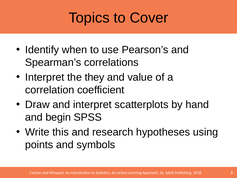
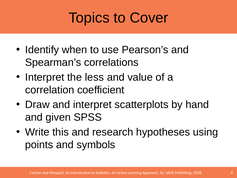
they: they -> less (94, 77)
begin: begin -> given (58, 117)
